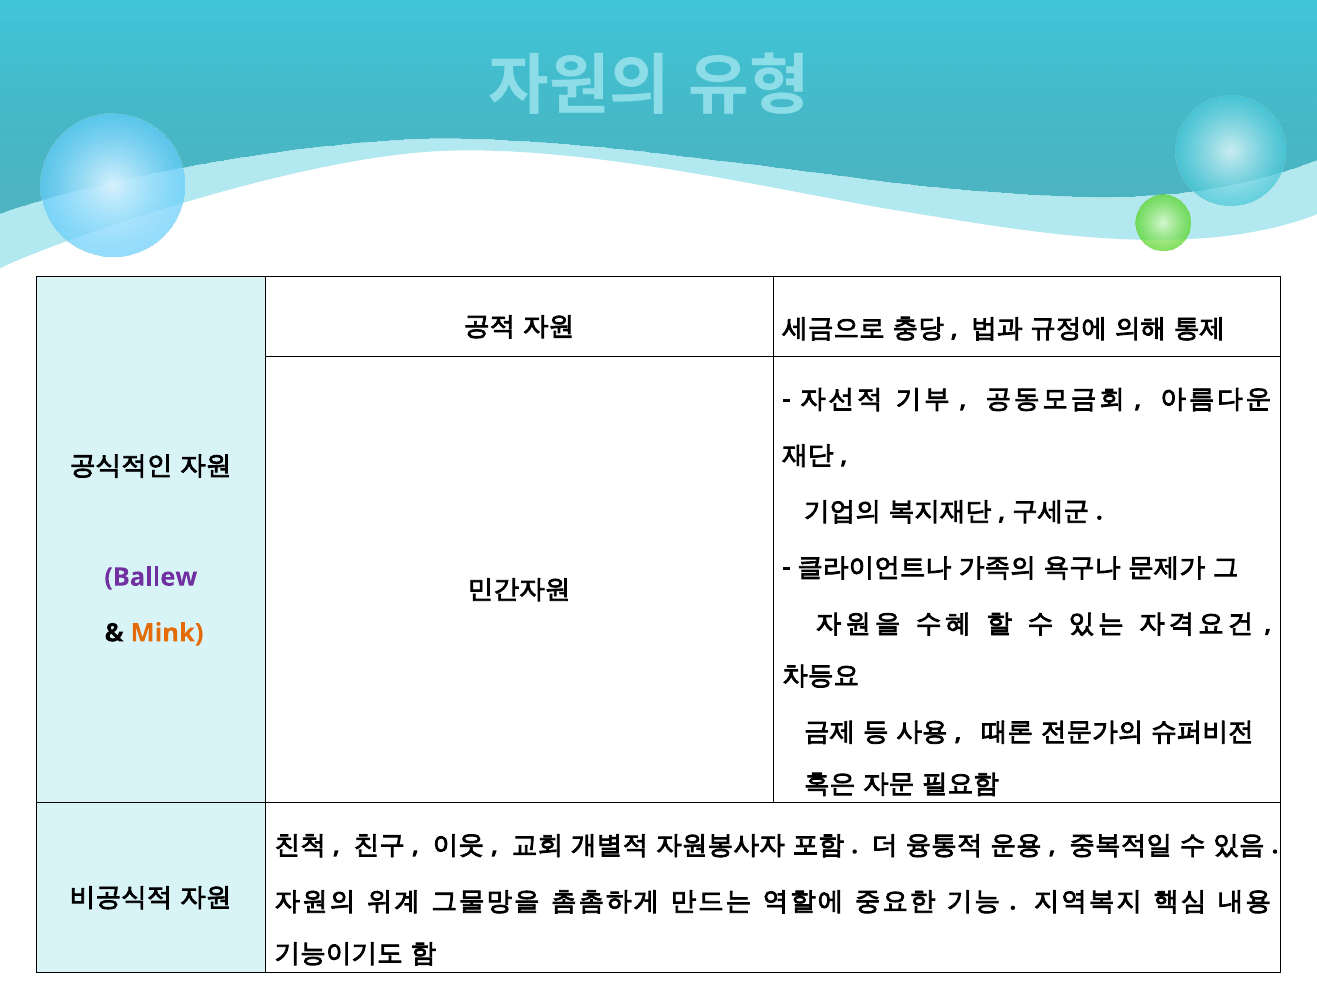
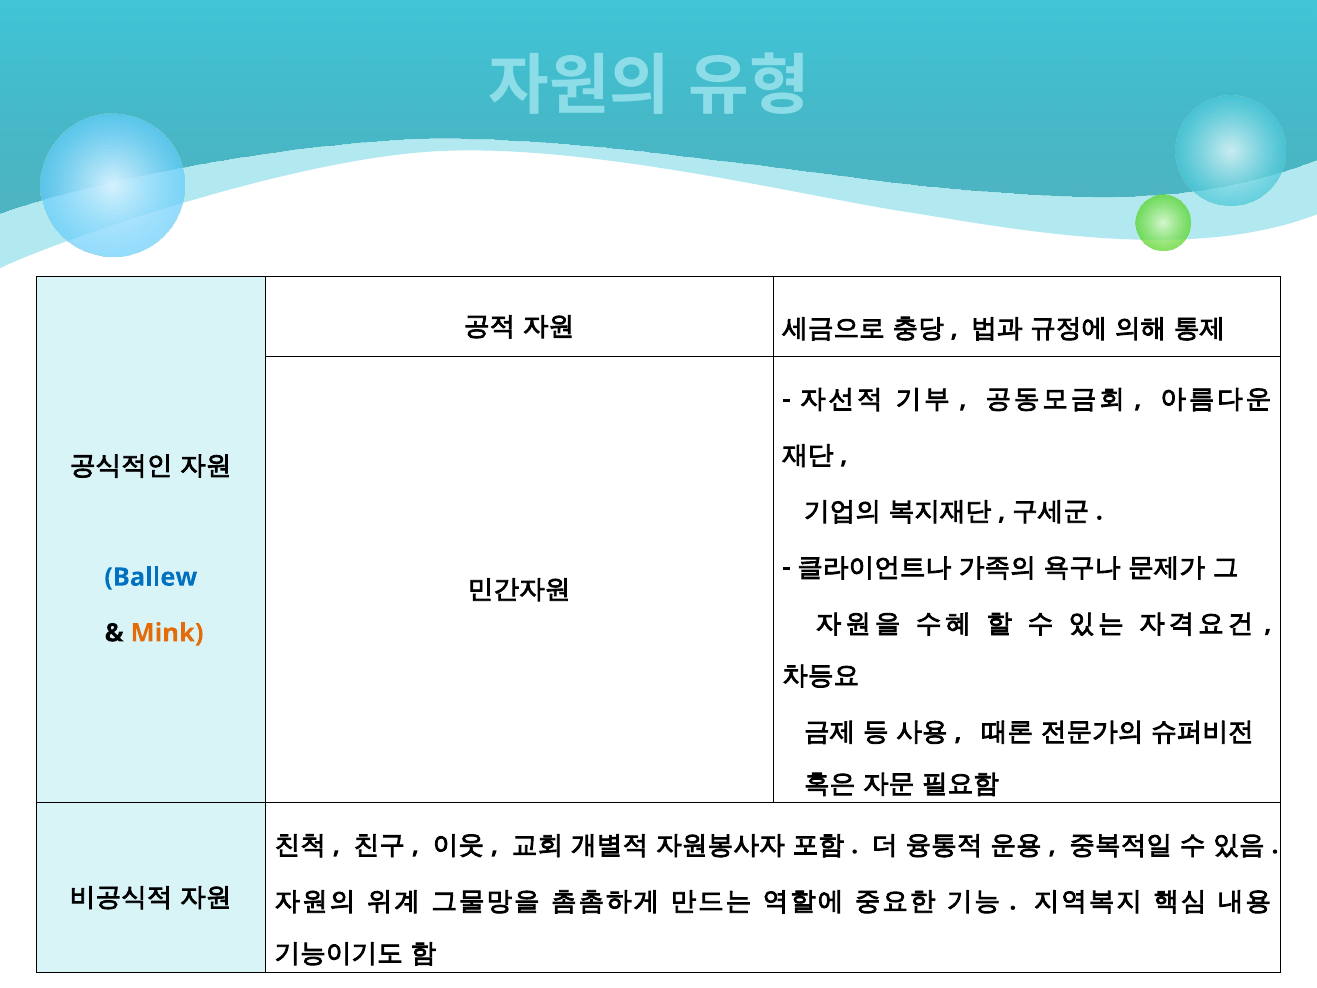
Ballew colour: purple -> blue (151, 577)
